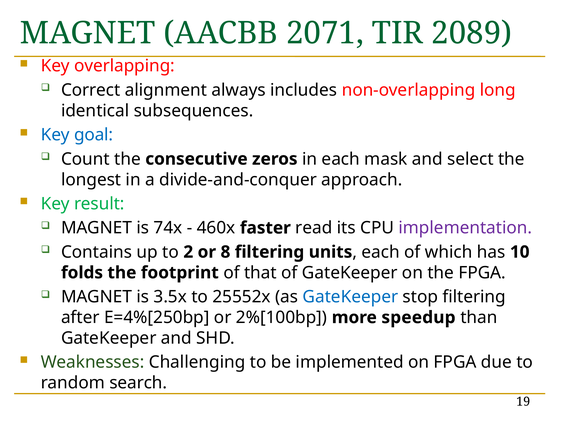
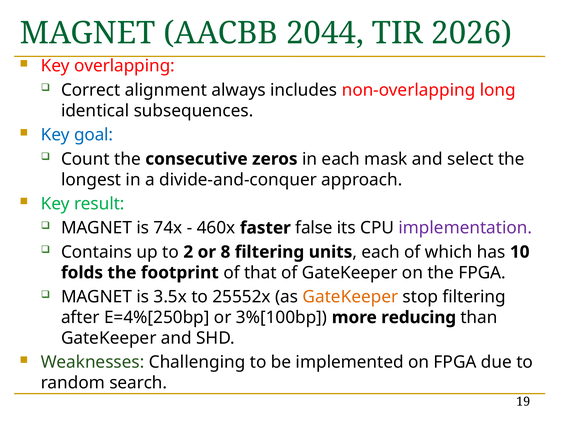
2071: 2071 -> 2044 (325, 33)
2089: 2089 -> 2026 (472, 33)
read: read -> false (314, 228)
GateKeeper colour: blue -> orange (350, 297)
2%[100bp: 2%[100bp -> 3%[100bp (282, 317)
speedup: speedup -> reducing (419, 317)
